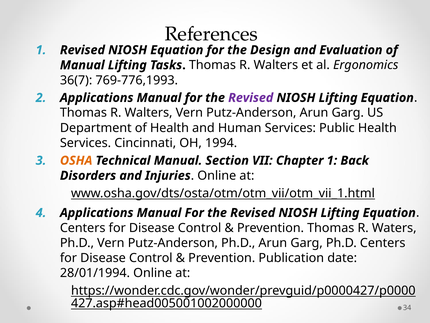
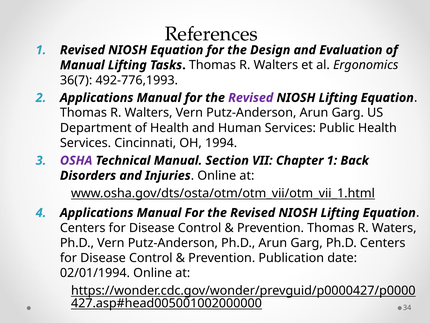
769-776,1993: 769-776,1993 -> 492-776,1993 (137, 80)
OSHA colour: orange -> purple (76, 160)
28/01/1994: 28/01/1994 -> 02/01/1994 (95, 273)
